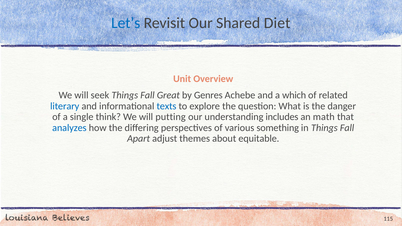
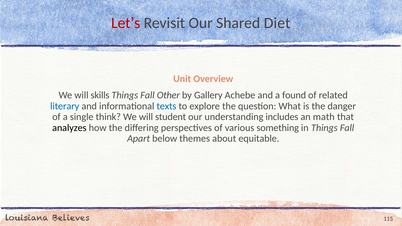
Let’s colour: blue -> red (126, 23)
seek: seek -> skills (100, 95)
Great: Great -> Other (168, 95)
Genres: Genres -> Gallery (208, 95)
which: which -> found (294, 95)
putting: putting -> student (171, 117)
analyzes colour: blue -> black (69, 128)
adjust: adjust -> below (165, 139)
